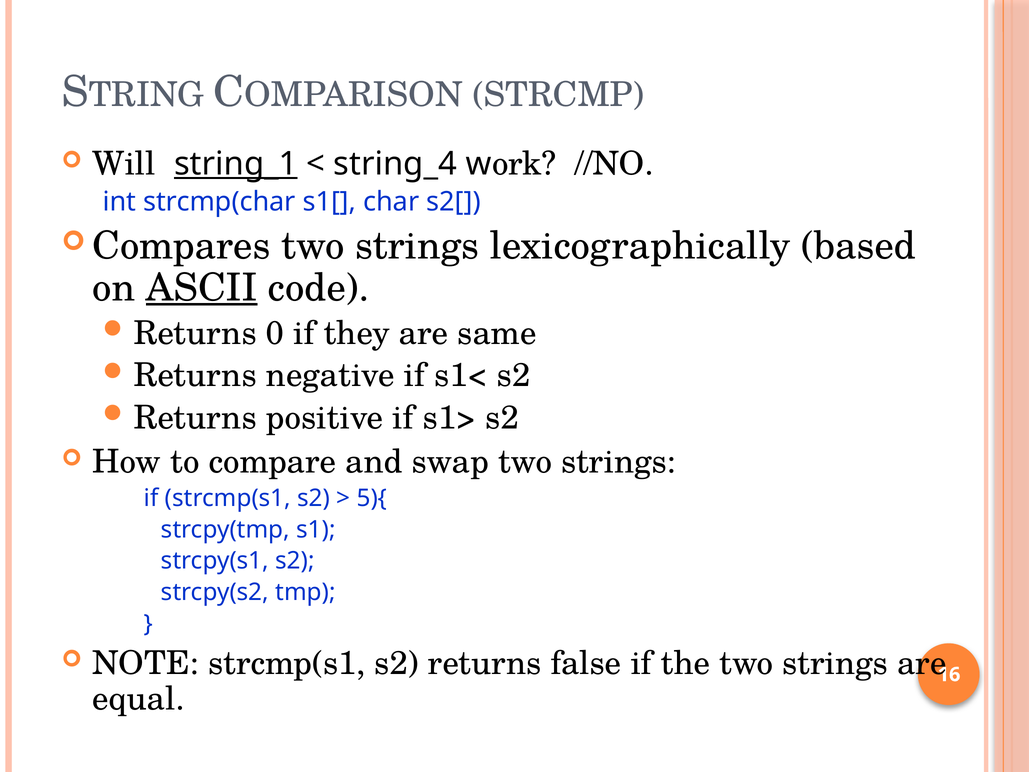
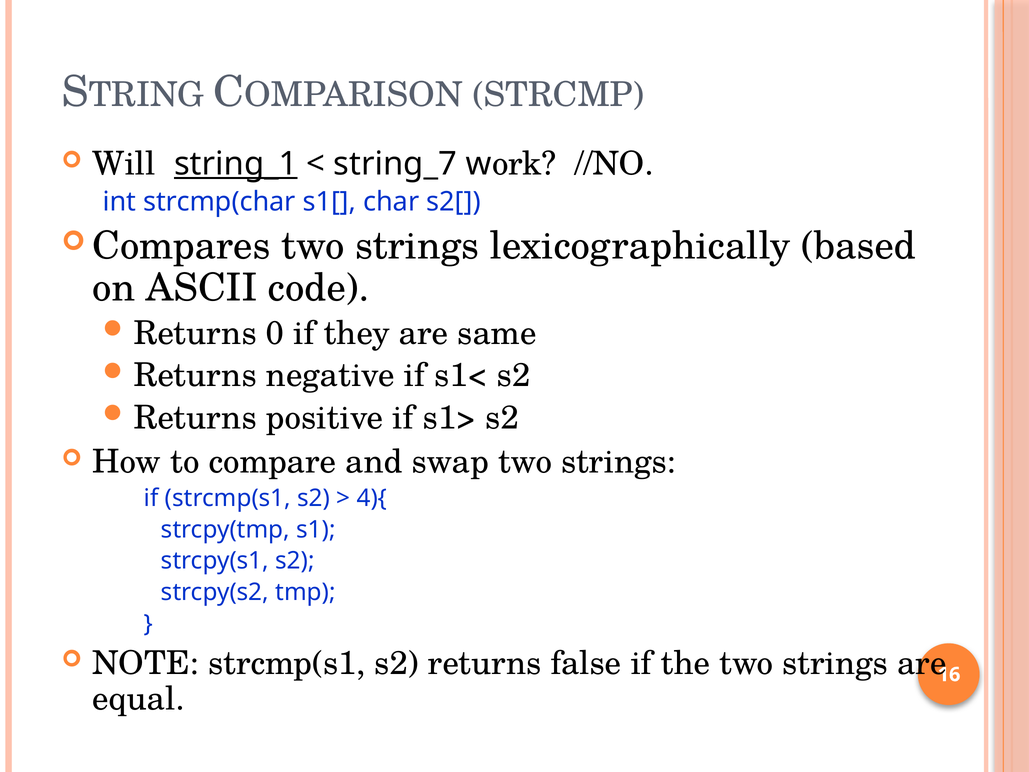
string_4: string_4 -> string_7 (395, 164)
ASCII underline: present -> none (202, 288)
5){: 5){ -> 4){ (372, 498)
